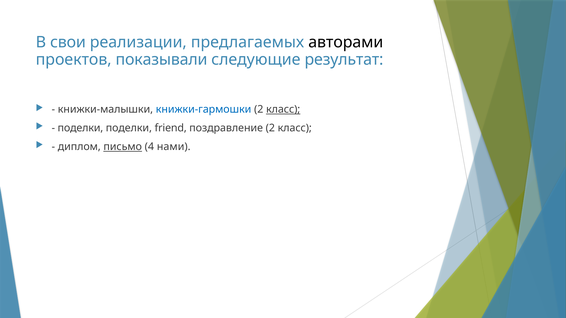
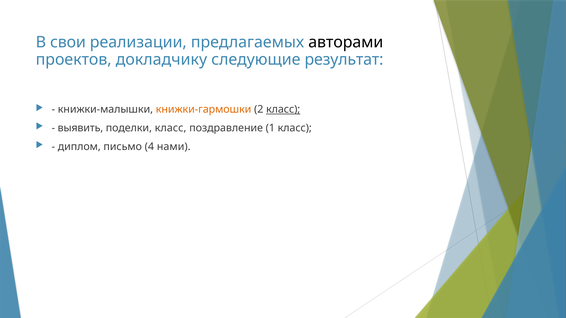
показывали: показывали -> докладчику (161, 60)
книжки-гармошки colour: blue -> orange (204, 110)
поделки: поделки -> выявить (80, 128)
поделки friend: friend -> класс (171, 128)
поздравление 2: 2 -> 1 (270, 128)
письмо underline: present -> none (123, 147)
